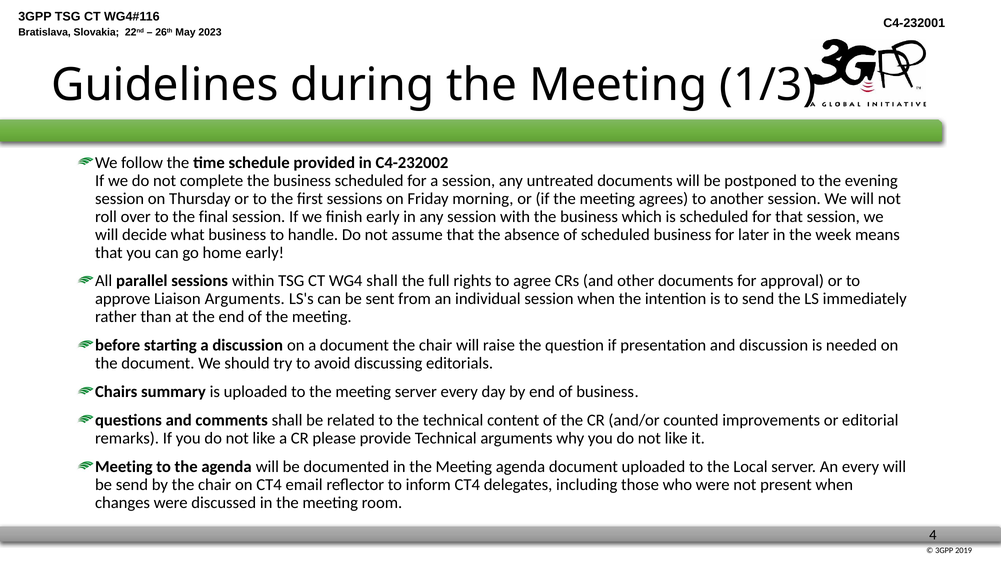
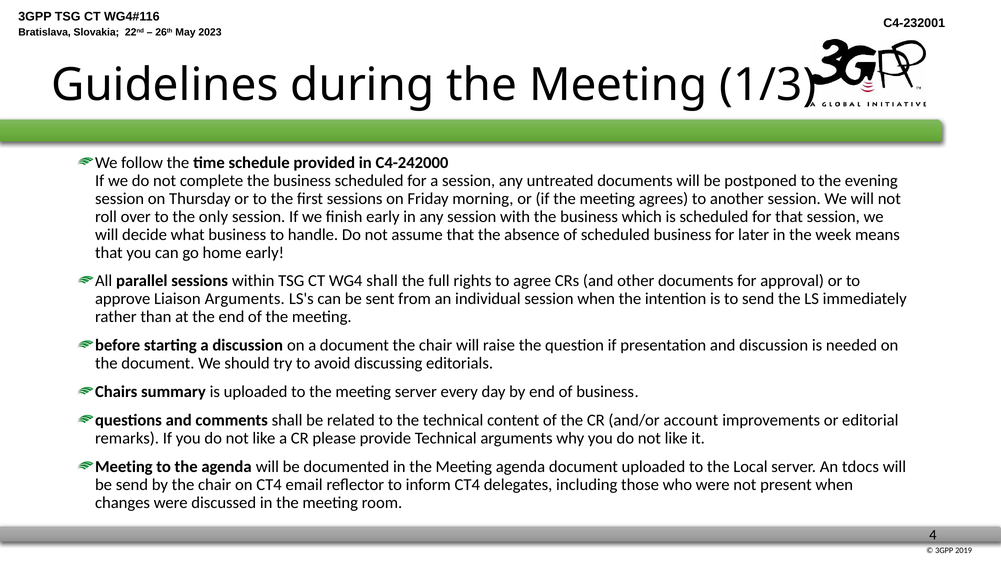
C4-232002: C4-232002 -> C4-242000 (412, 163)
final: final -> only (213, 217)
counted: counted -> account (691, 420)
An every: every -> tdocs (860, 467)
